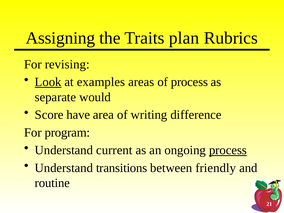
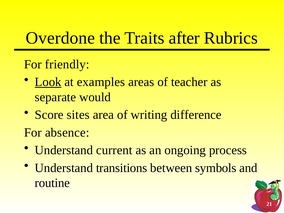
Assigning: Assigning -> Overdone (60, 38)
plan: plan -> after (184, 38)
revising: revising -> friendly (67, 64)
of process: process -> teacher (189, 82)
have: have -> sites (78, 115)
program: program -> absence (67, 132)
process underline: present -> none (228, 150)
friendly: friendly -> symbols (216, 168)
